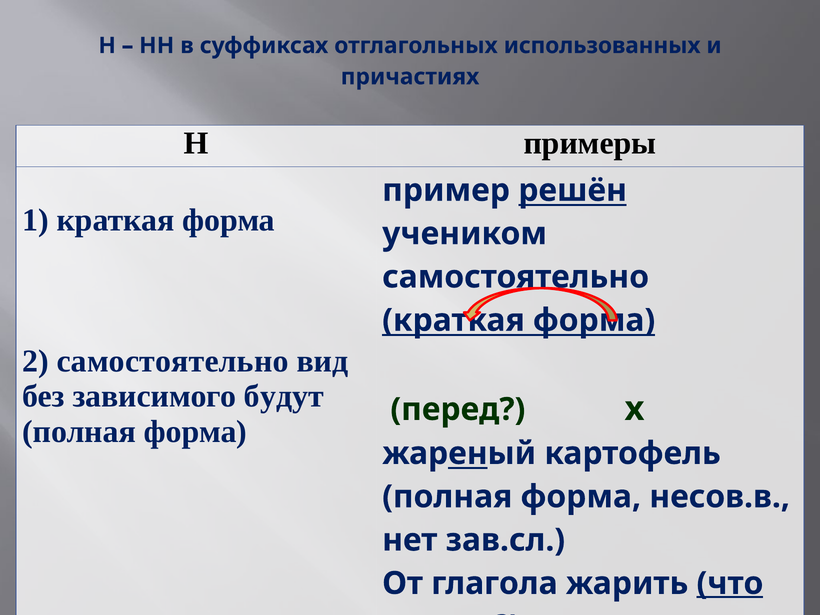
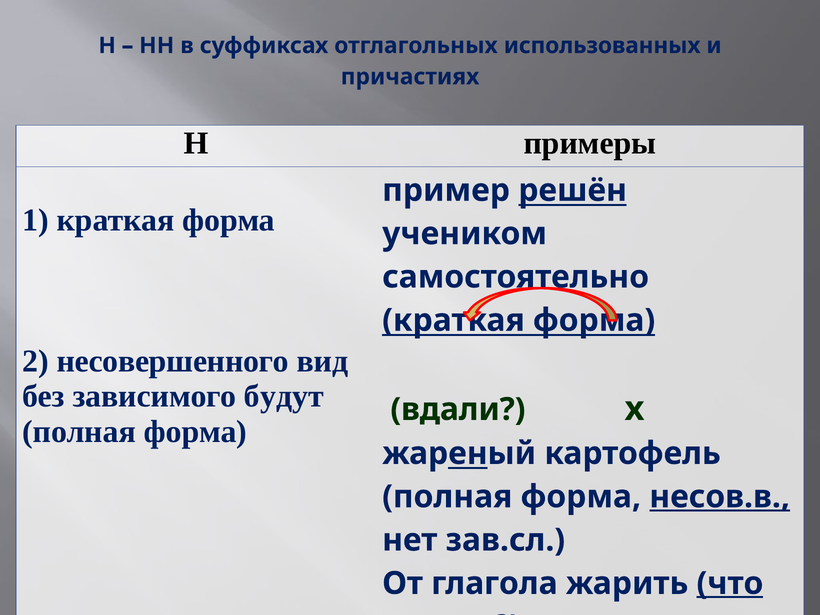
2 самостоятельно: самостоятельно -> несовершенного (173, 361)
перед: перед -> вдали (458, 409)
несов.в underline: none -> present (720, 497)
